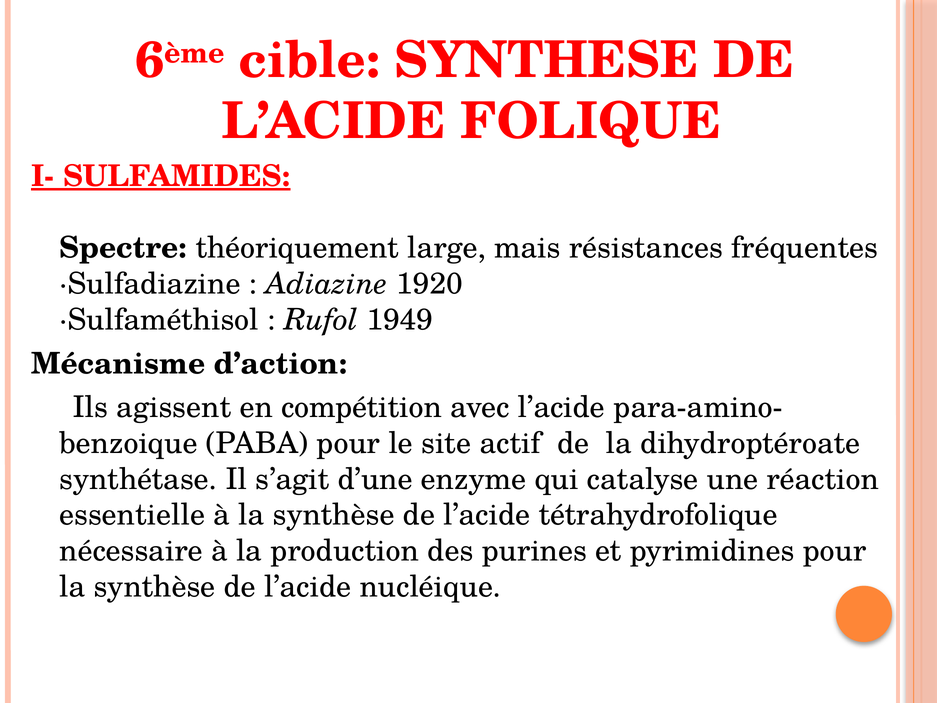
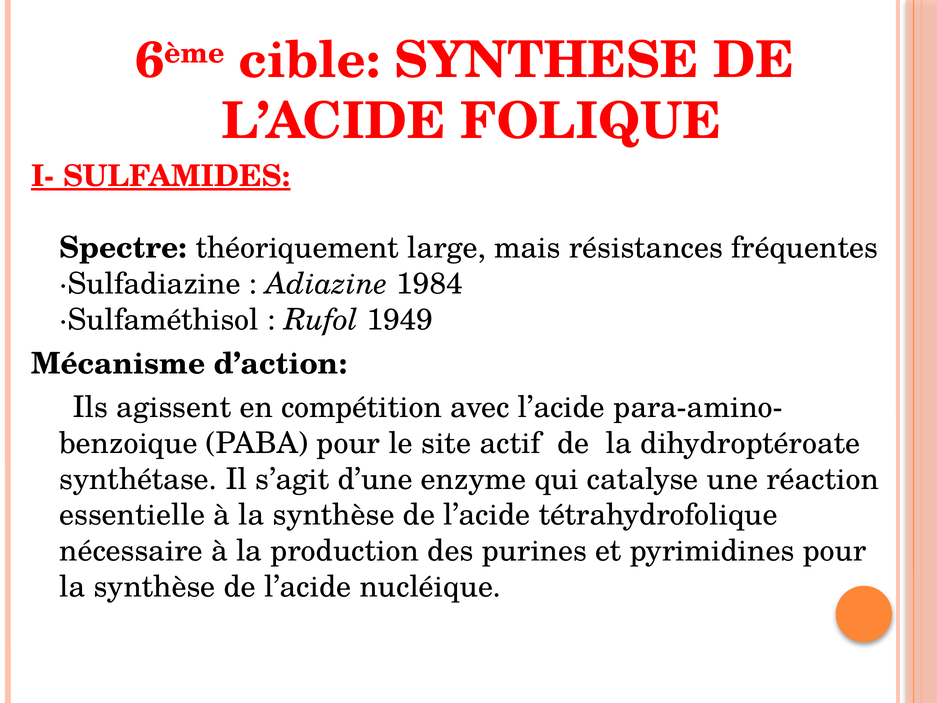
1920: 1920 -> 1984 (430, 284)
